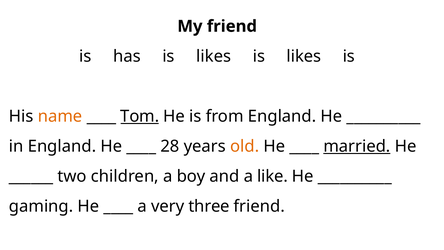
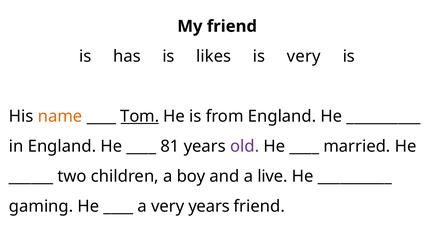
likes is likes: likes -> very (304, 56)
28: 28 -> 81 (170, 146)
old colour: orange -> purple (245, 146)
married underline: present -> none (357, 146)
like: like -> live (272, 176)
very three: three -> years (209, 206)
